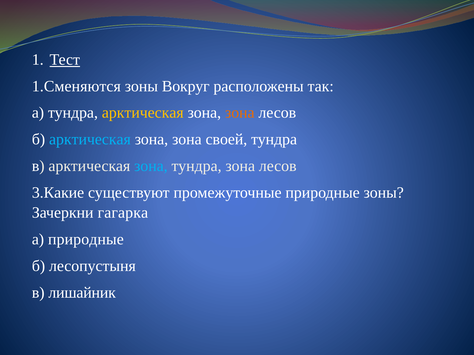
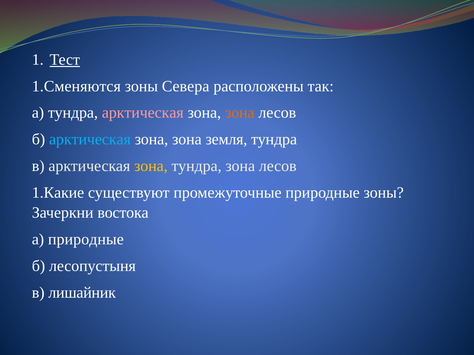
Вокруг: Вокруг -> Севера (186, 86)
арктическая colour: yellow -> pink (143, 113)
своей: своей -> земля (226, 140)
зона colour: light blue -> yellow (151, 166)
3.Какие: 3.Какие -> 1.Какие (58, 193)
гагарка: гагарка -> востока (123, 213)
